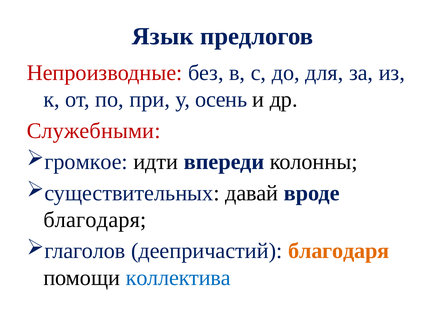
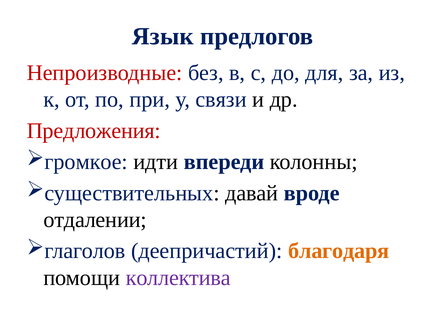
осень: осень -> связи (221, 99)
Служебными: Служебными -> Предложения (94, 131)
благодаря: благодаря -> отдалении (95, 220)
коллектива colour: blue -> purple (178, 277)
